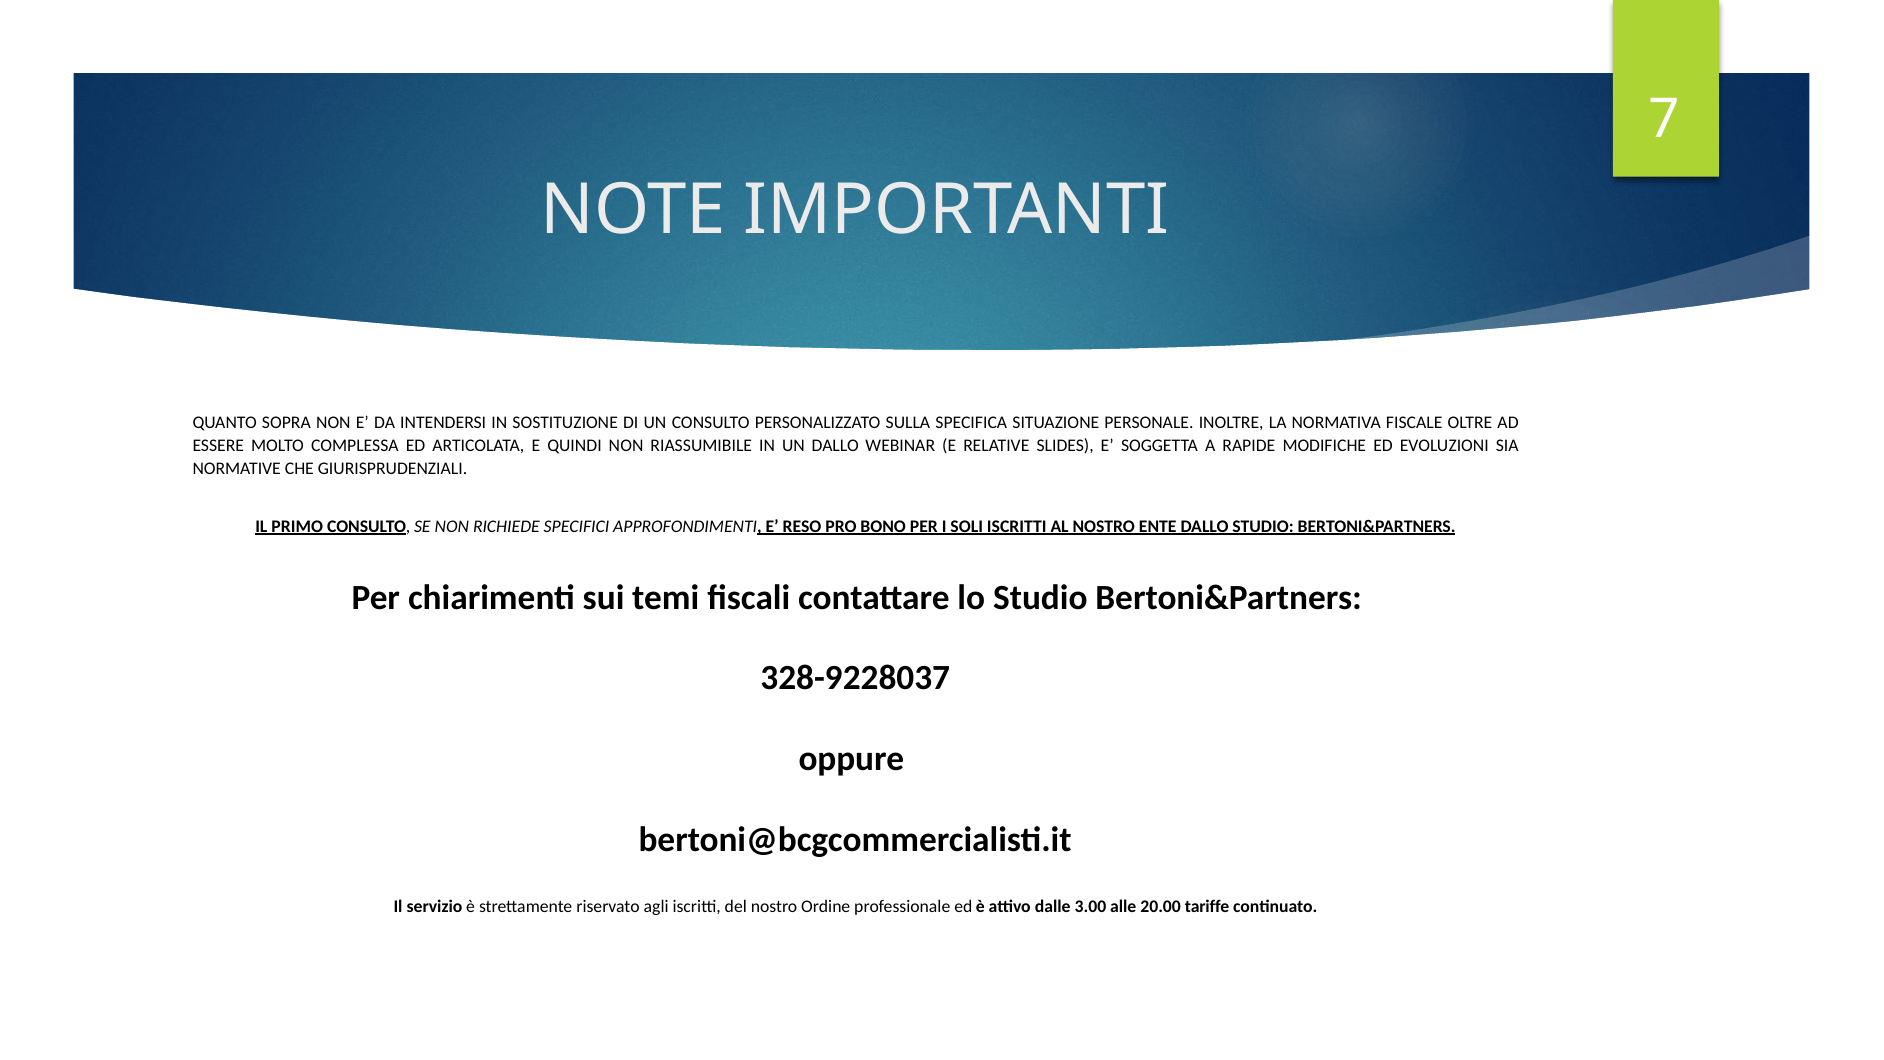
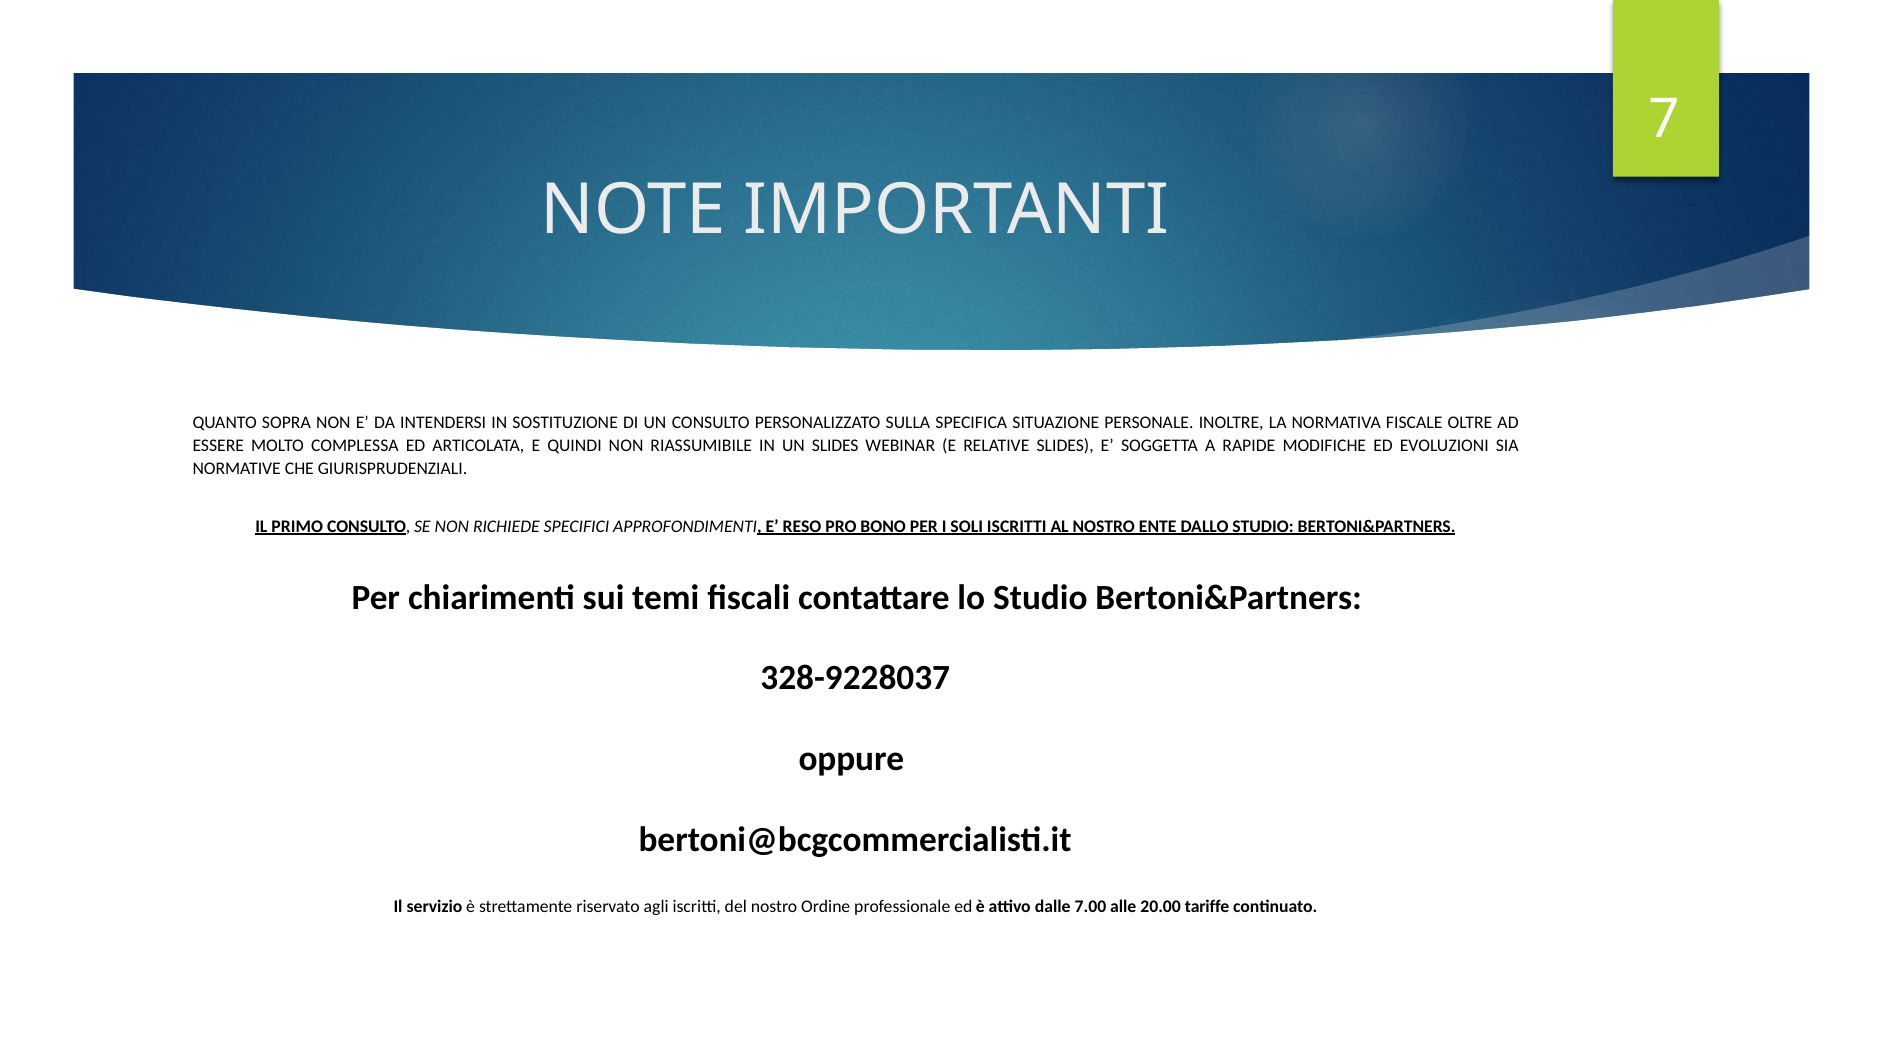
UN DALLO: DALLO -> SLIDES (835, 445)
3.00: 3.00 -> 7.00 (1090, 907)
